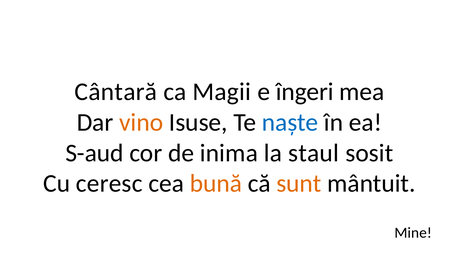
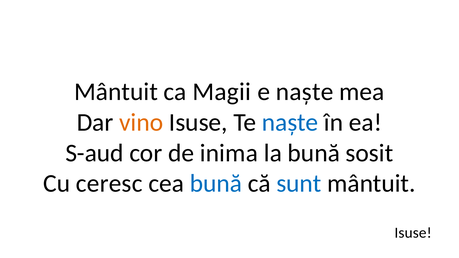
Cântară: Cântară -> Mântuit (116, 92)
e îngeri: îngeri -> naște (305, 92)
la staul: staul -> bună (314, 153)
bună colour: orange -> blue (216, 184)
sunt colour: orange -> blue (299, 184)
Mine: Mine -> Isuse (413, 233)
